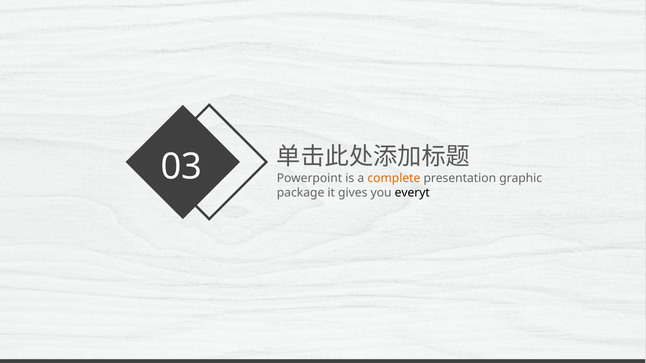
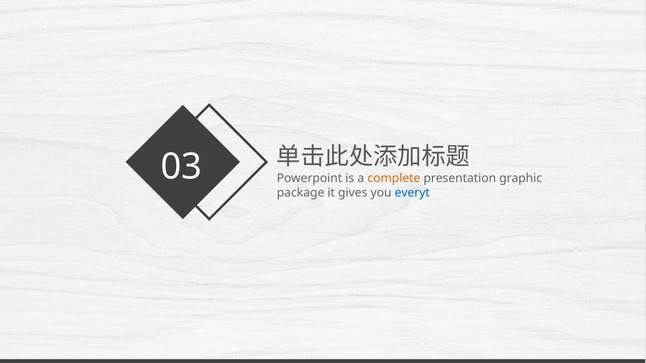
everyt colour: black -> blue (412, 193)
